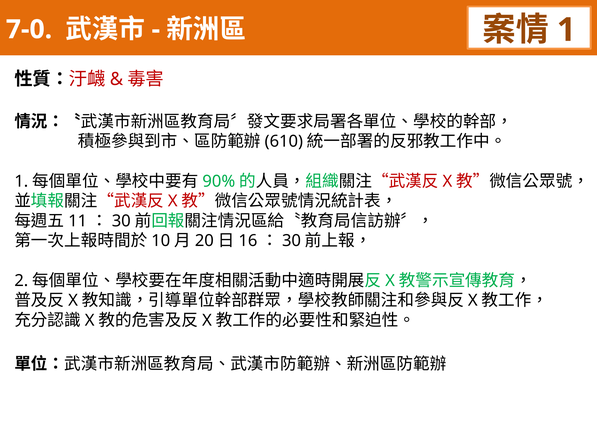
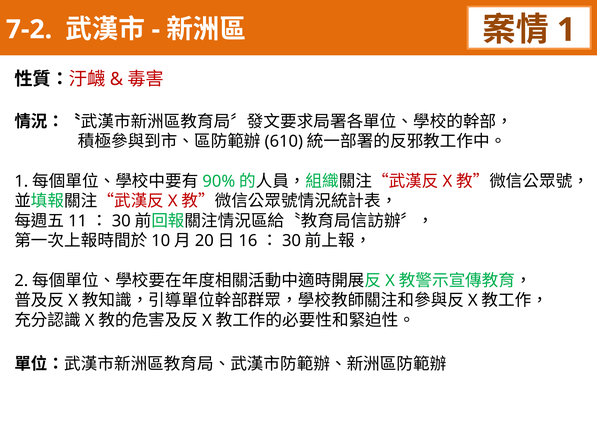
7-0: 7-0 -> 7-2 (29, 30)
